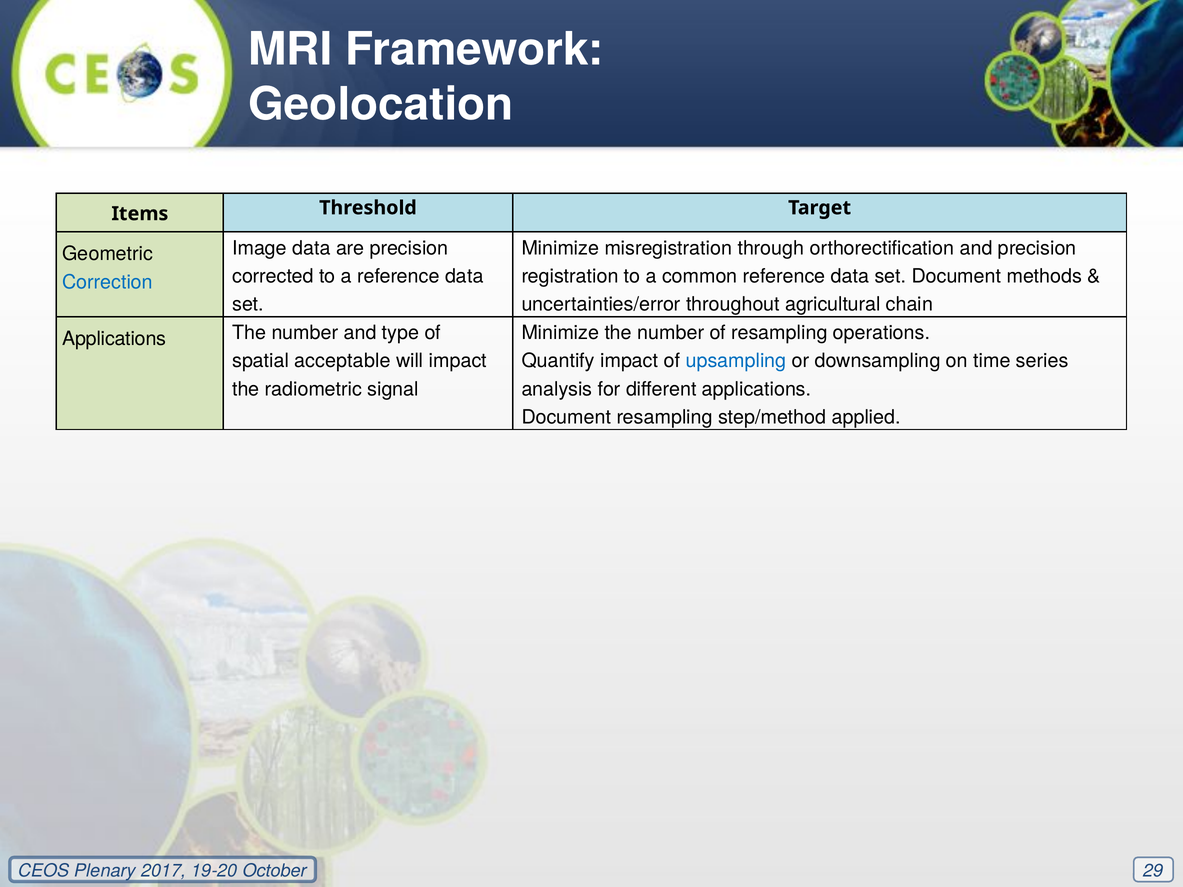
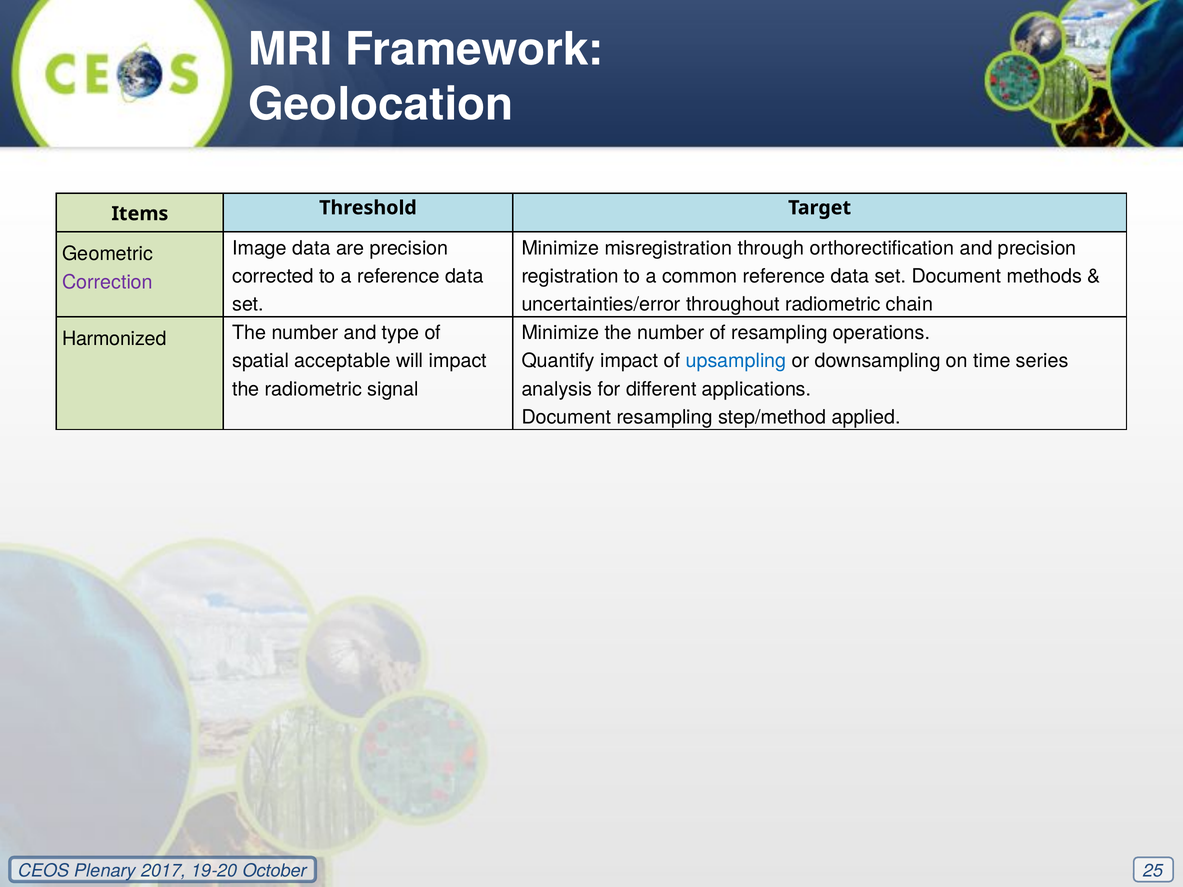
Correction colour: blue -> purple (108, 282)
throughout agricultural: agricultural -> radiometric (833, 305)
Applications: Applications -> Harmonized (114, 339)
29: 29 -> 25 (1153, 871)
